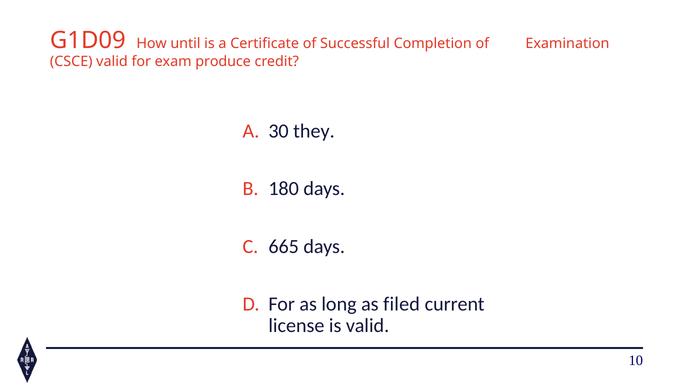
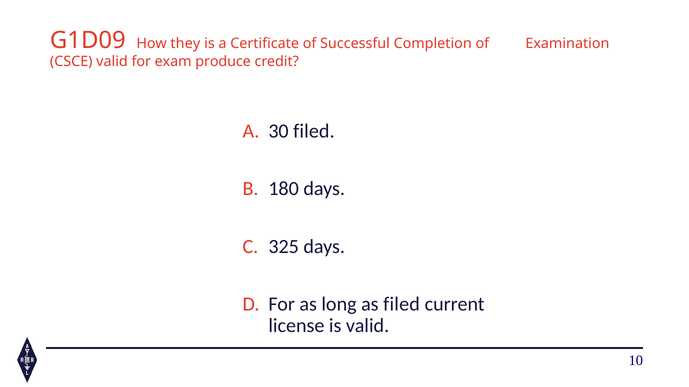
until: until -> they (185, 43)
30 they: they -> filed (314, 131)
665: 665 -> 325 (284, 247)
